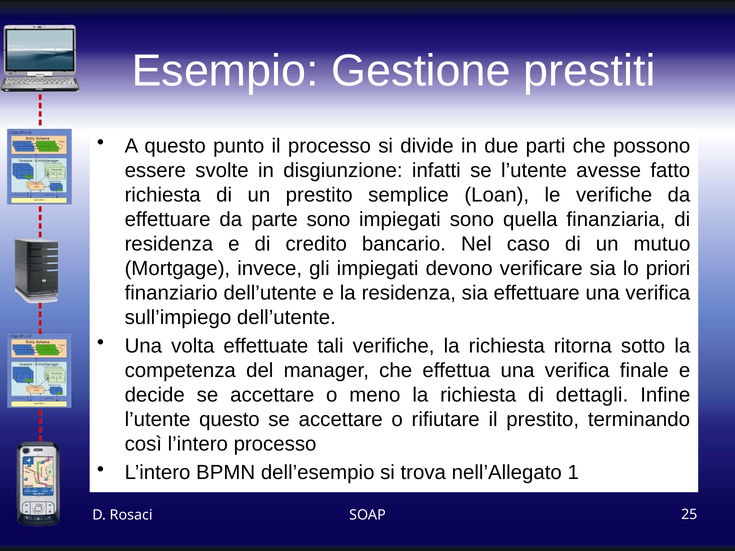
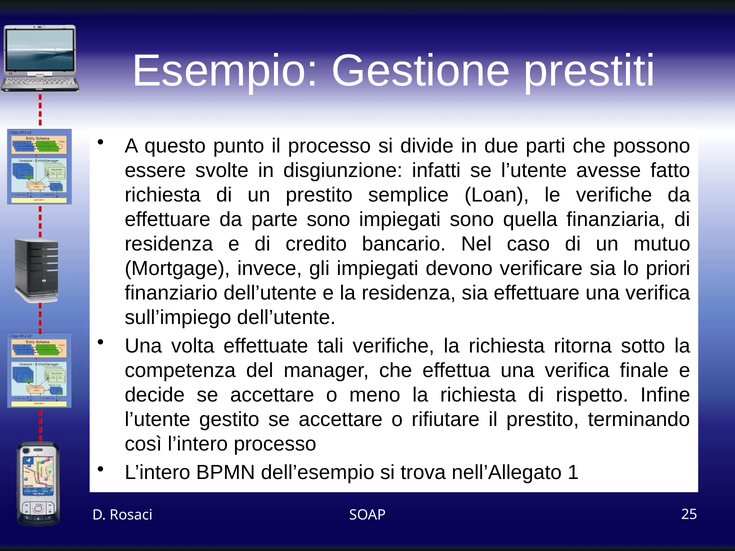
dettagli: dettagli -> rispetto (592, 395)
l’utente questo: questo -> gestito (229, 420)
